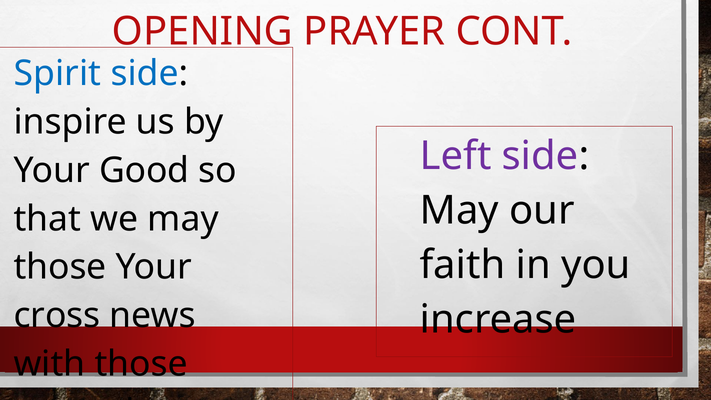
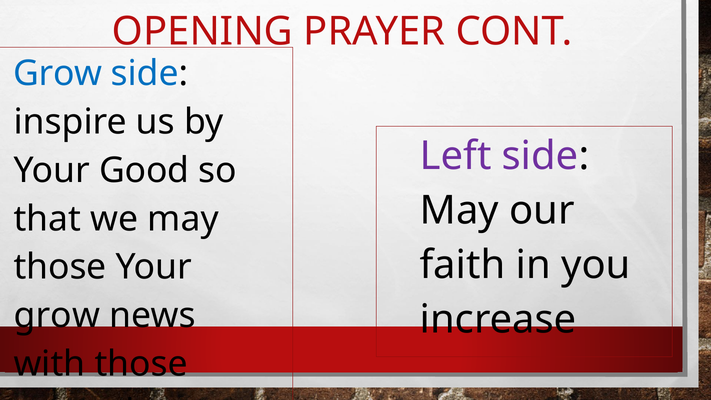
Spirit: Spirit -> Grow (58, 73)
cross: cross -> grow (57, 316)
